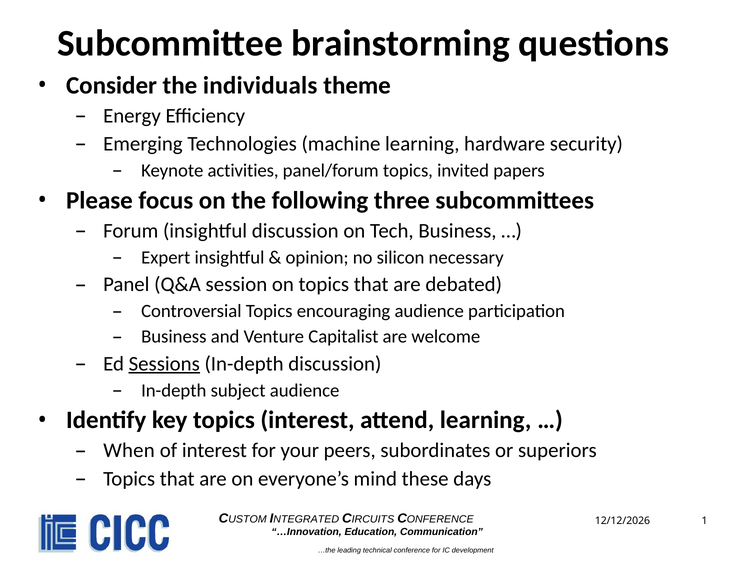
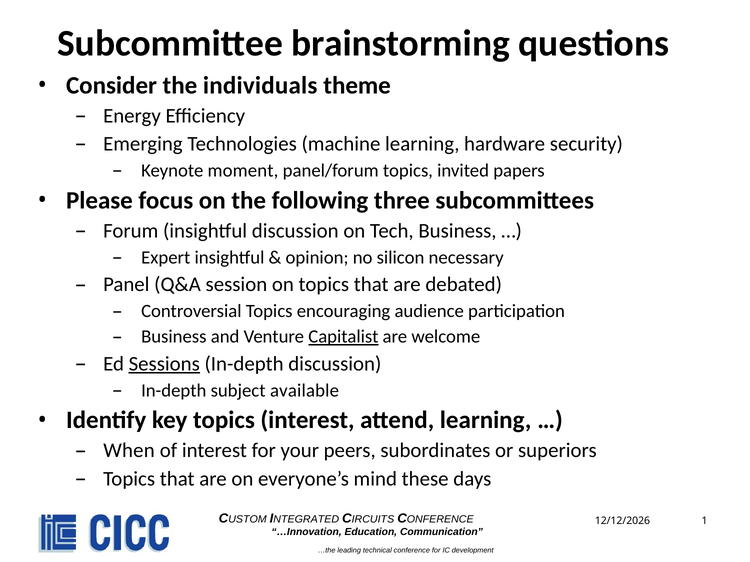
activities: activities -> moment (243, 171)
Capitalist underline: none -> present (343, 337)
subject audience: audience -> available (305, 391)
